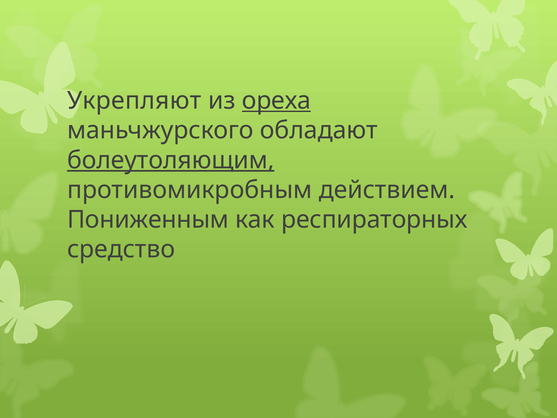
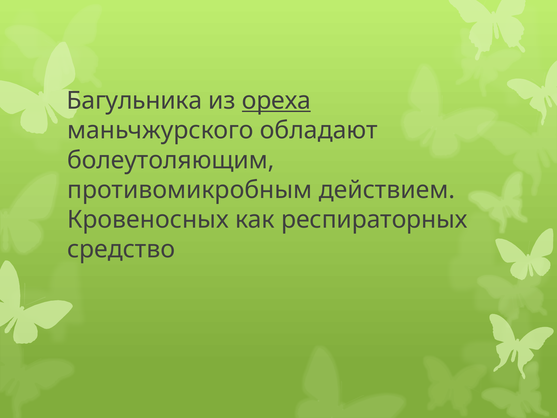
Укрепляют: Укрепляют -> Багульника (134, 101)
болеутоляющим underline: present -> none (171, 160)
Пониженным: Пониженным -> Кровеносных (148, 220)
